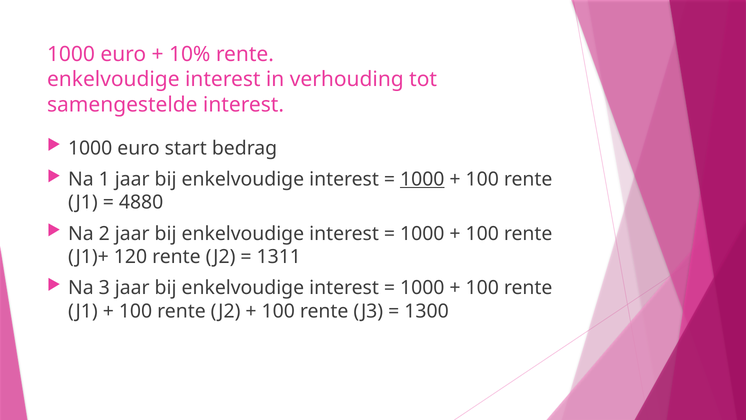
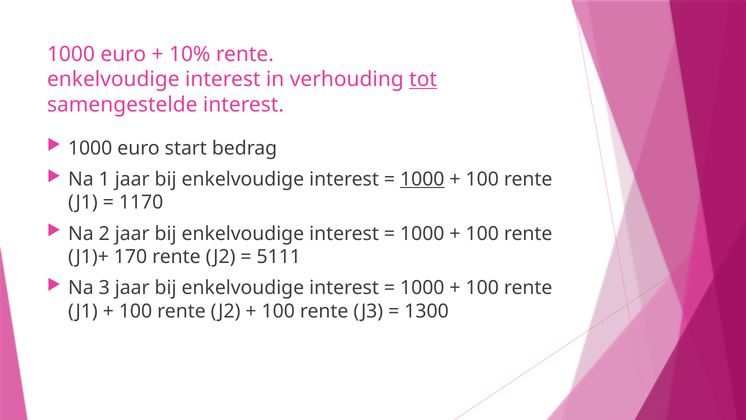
tot underline: none -> present (423, 79)
4880: 4880 -> 1170 (141, 202)
120: 120 -> 170 (131, 257)
1311: 1311 -> 5111 (279, 257)
